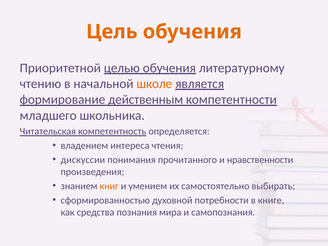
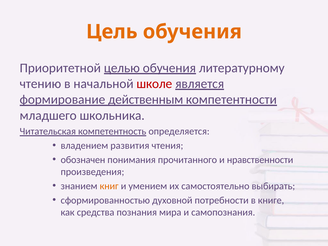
школе colour: orange -> red (154, 84)
интереса: интереса -> развития (130, 146)
дискуссии: дискуссии -> обозначен (83, 160)
